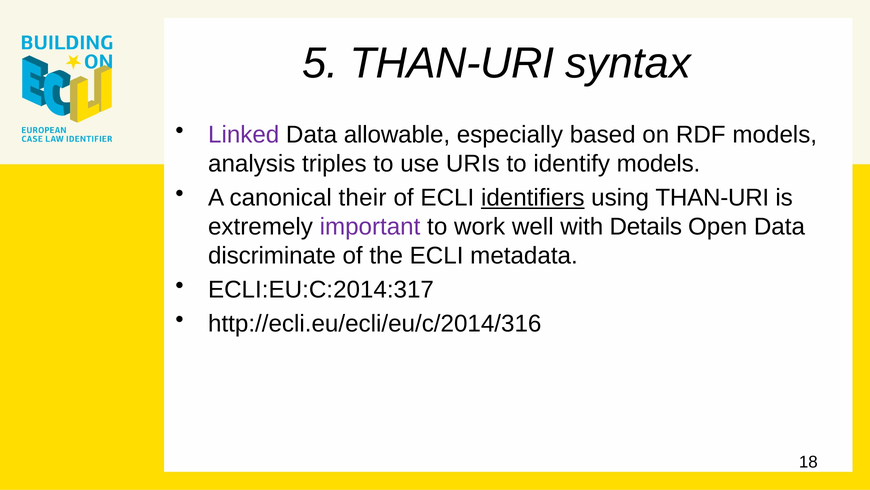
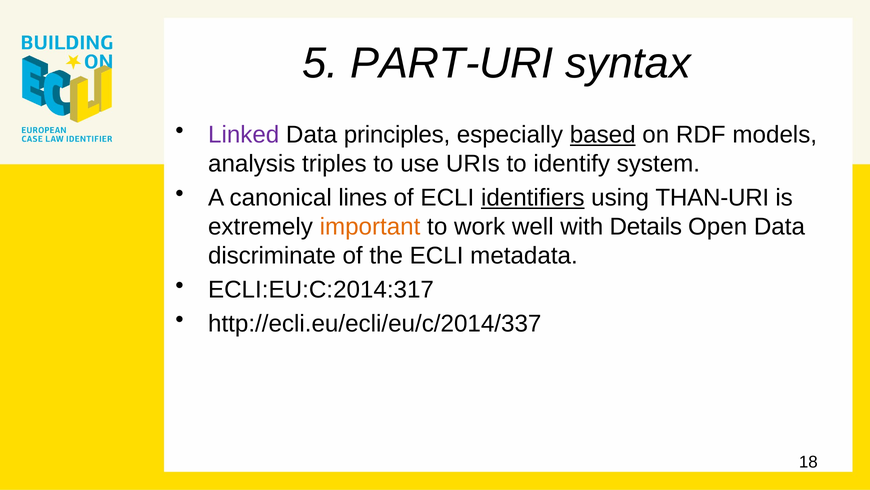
5 THAN-URI: THAN-URI -> PART-URI (452, 63)
allowable: allowable -> principles (397, 135)
based underline: none -> present (603, 135)
identify models: models -> system (658, 164)
their: their -> lines (363, 198)
important colour: purple -> orange (370, 227)
http://ecli.eu/ecli/eu/c/2014/316: http://ecli.eu/ecli/eu/c/2014/316 -> http://ecli.eu/ecli/eu/c/2014/337 (375, 323)
